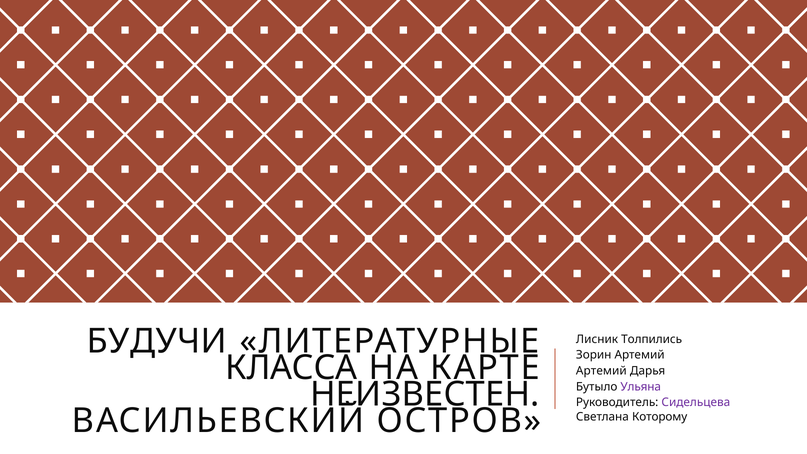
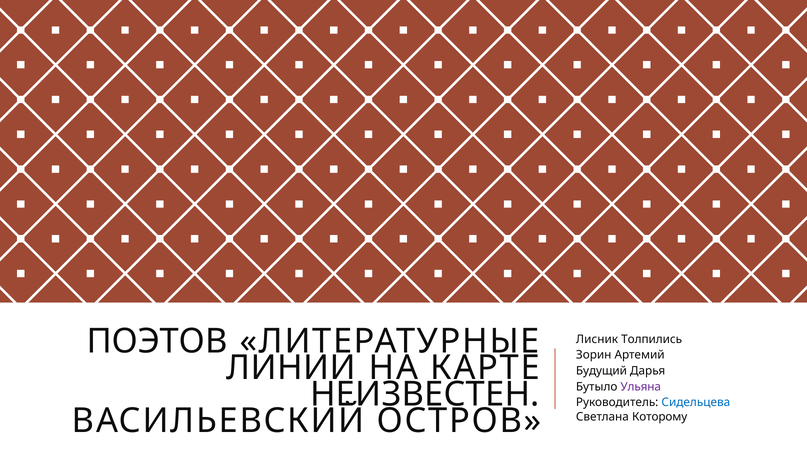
БУДУЧИ: БУДУЧИ -> ПОЭТОВ (157, 341)
КЛАССА: КЛАССА -> ЛИНИИ (291, 368)
Артемий: Артемий -> Будущий (601, 371)
Сидельцева colour: purple -> blue (696, 402)
